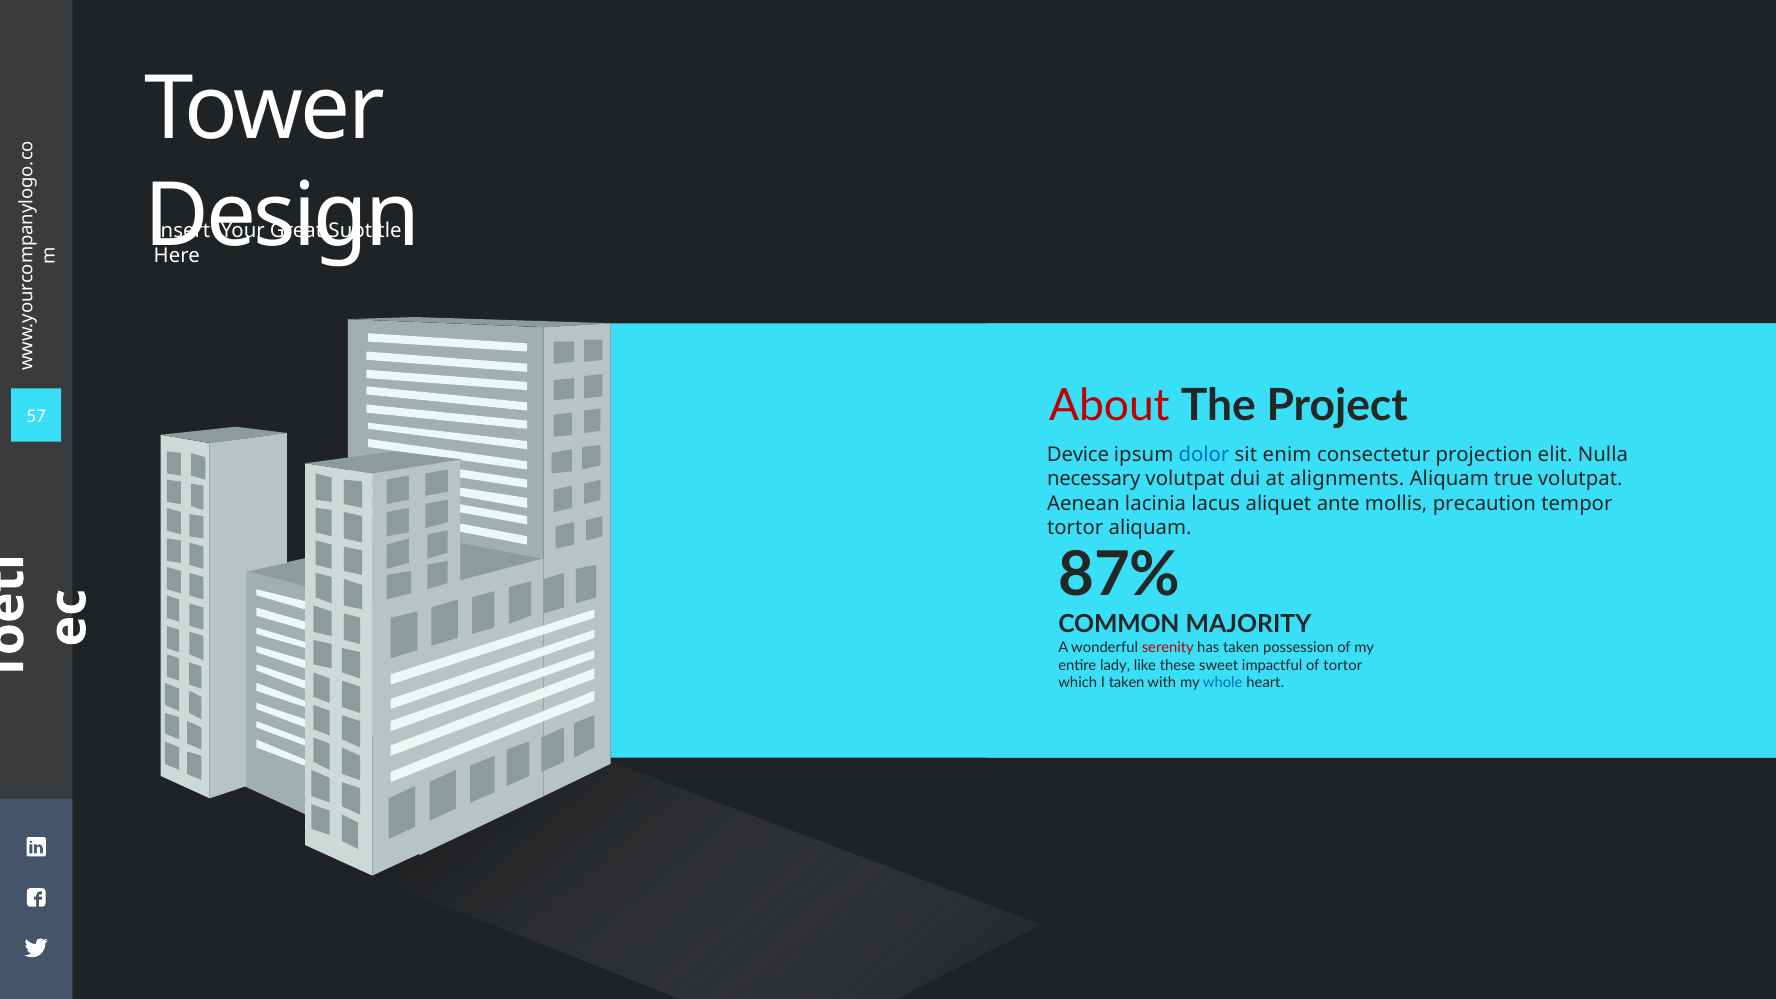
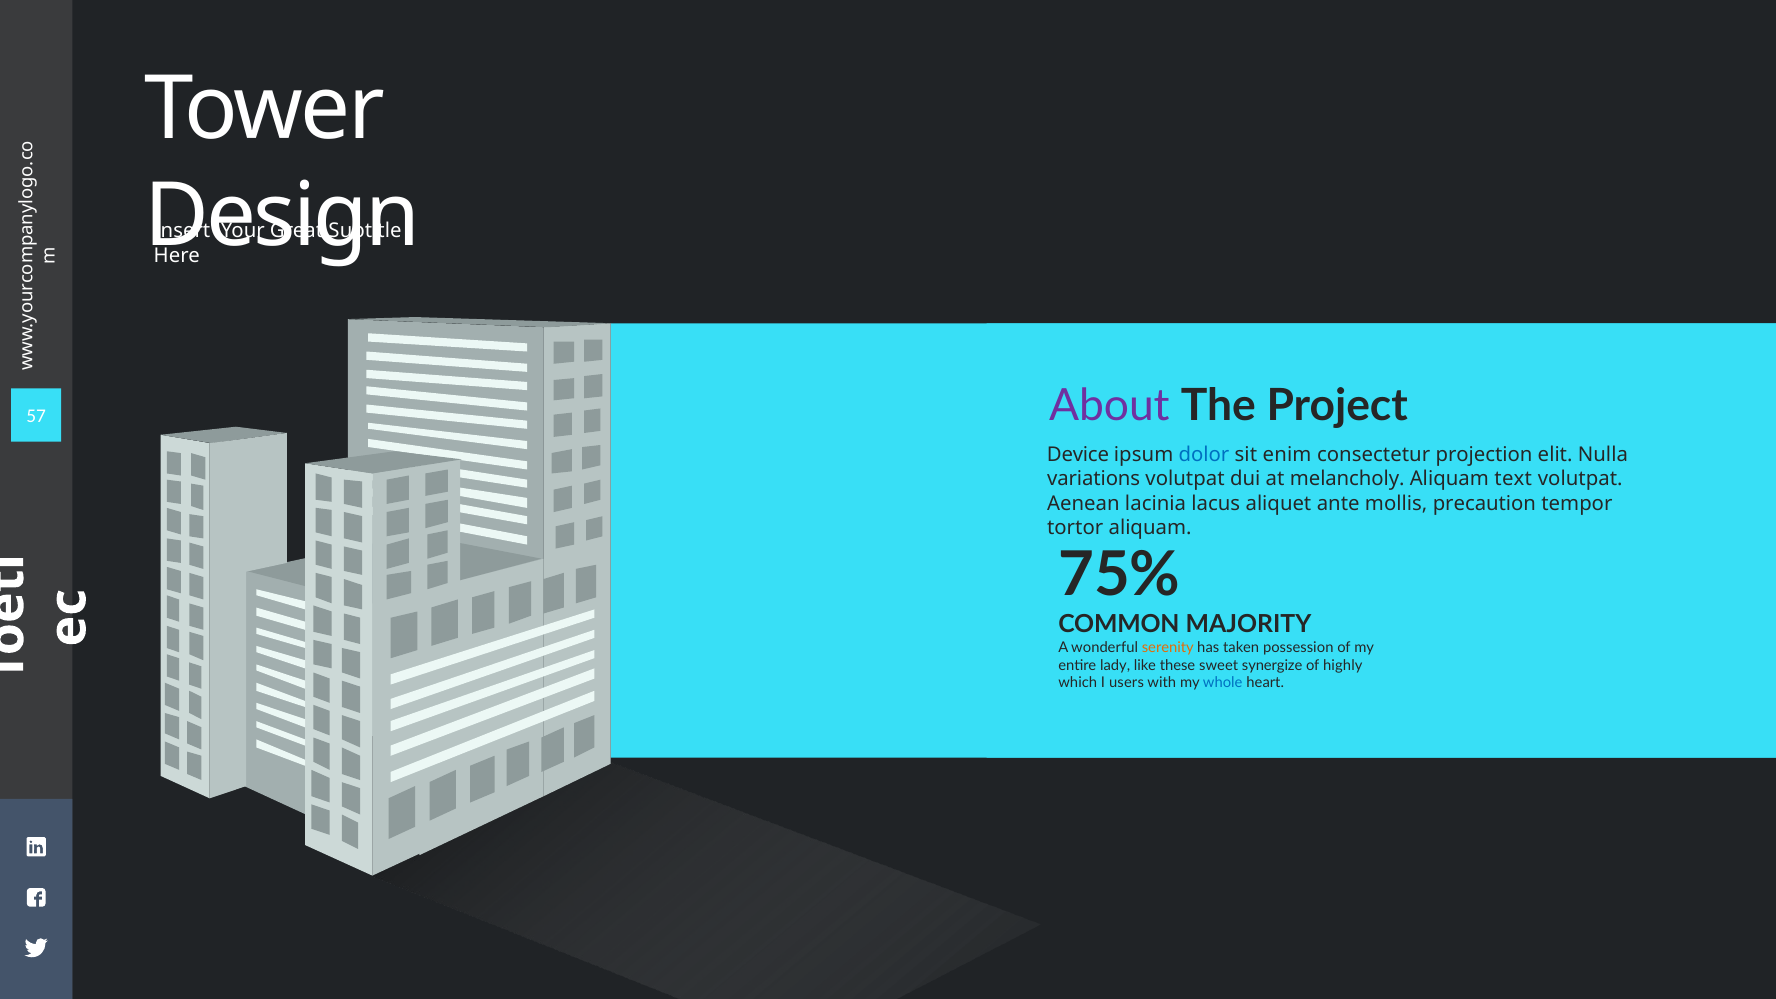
About colour: red -> purple (1109, 405)
necessary: necessary -> variations (1094, 479)
alignments: alignments -> melancholy (1347, 479)
true: true -> text (1513, 479)
87%: 87% -> 75% (1119, 575)
serenity colour: red -> orange (1168, 647)
impactful: impactful -> synergize (1272, 665)
of tortor: tortor -> highly (1343, 665)
I taken: taken -> users (1126, 683)
